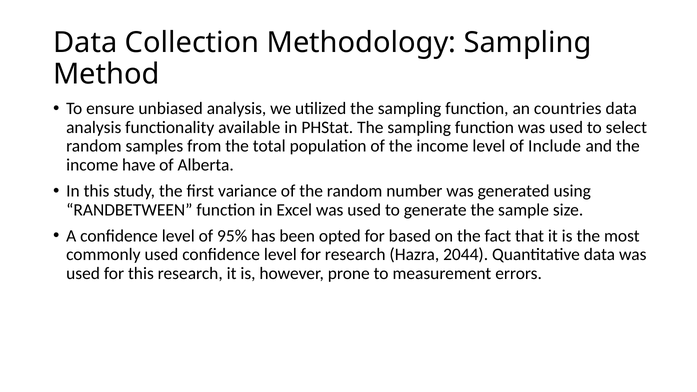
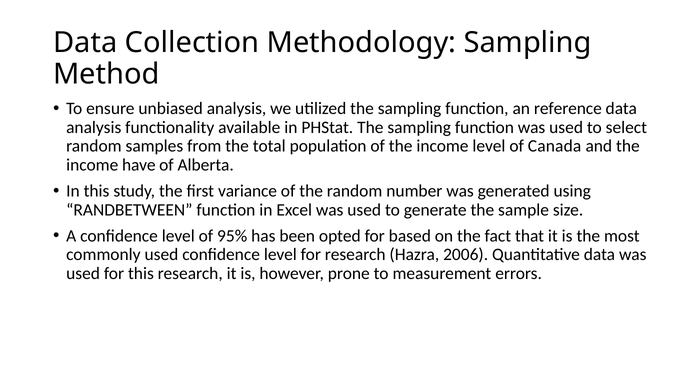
countries: countries -> reference (568, 109)
Include: Include -> Canada (555, 146)
2044: 2044 -> 2006 (466, 255)
